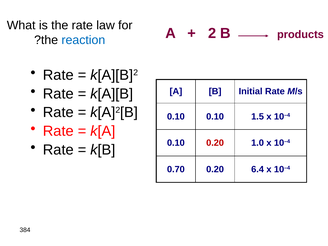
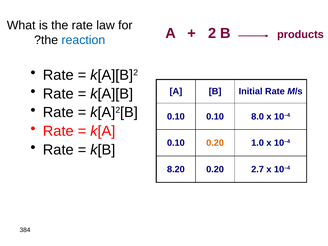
1.5: 1.5 -> 8.0 (258, 116)
0.20 colour: red -> orange (215, 143)
0.70: 0.70 -> 8.20 (176, 169)
6.4: 6.4 -> 2.7 (258, 169)
